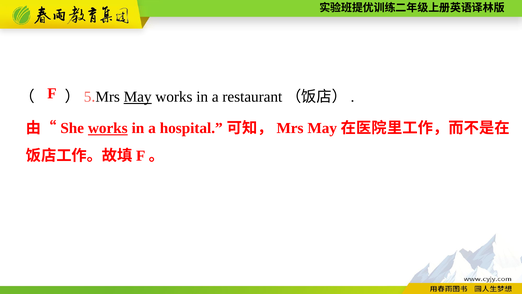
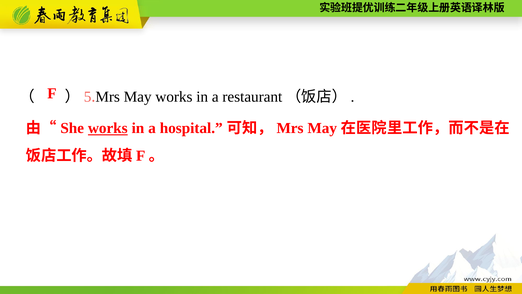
May underline: present -> none (138, 97)
